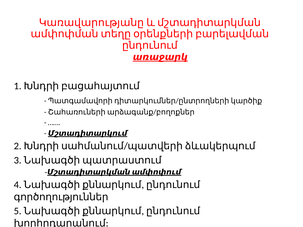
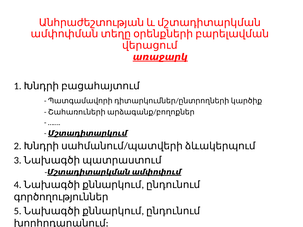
Կառավարությանը: Կառավարությանը -> Անհրաժեշտության (91, 23)
ընդունում: ընդունում -> վերացում (150, 45)
